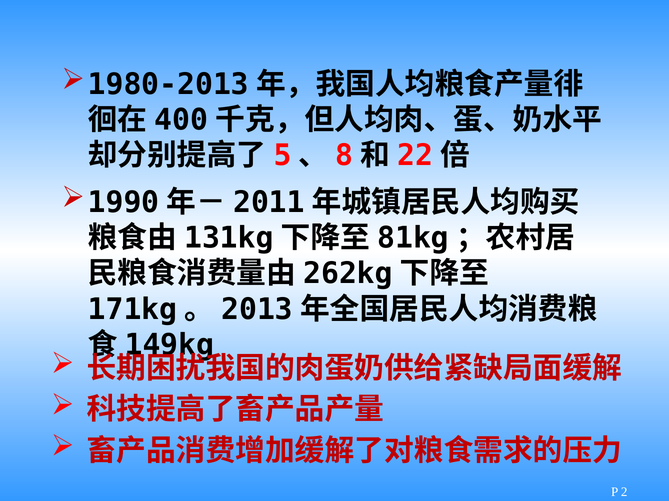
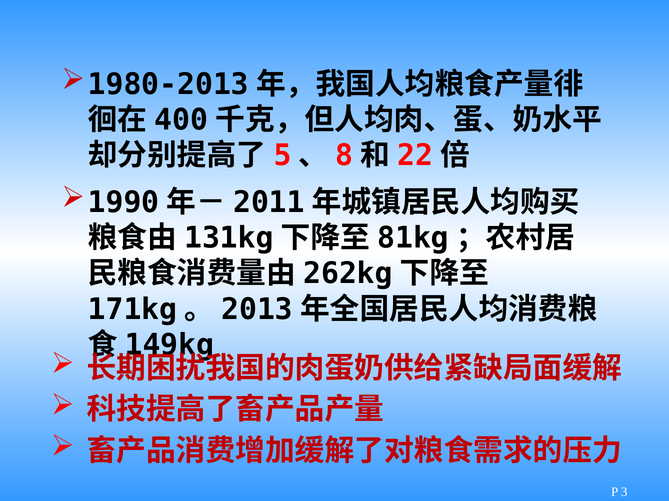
2: 2 -> 3 (624, 493)
